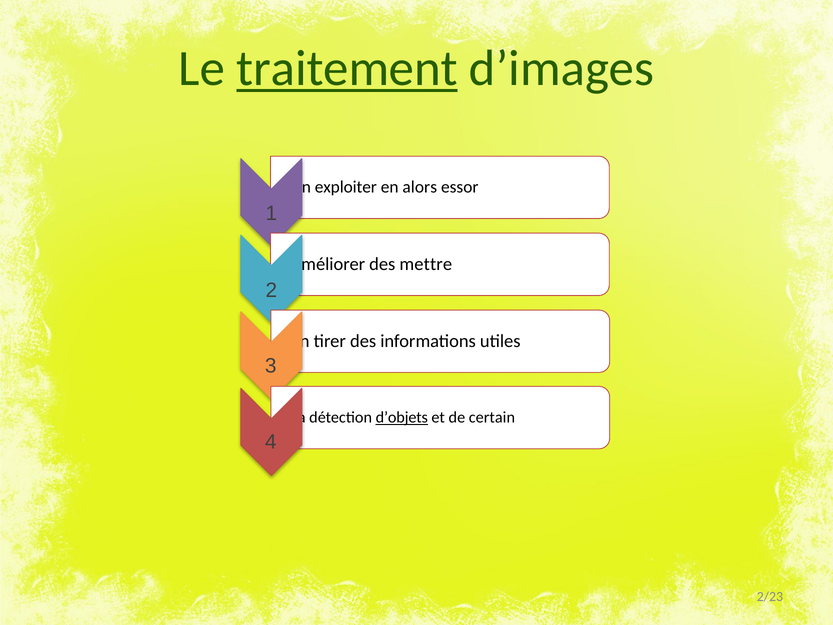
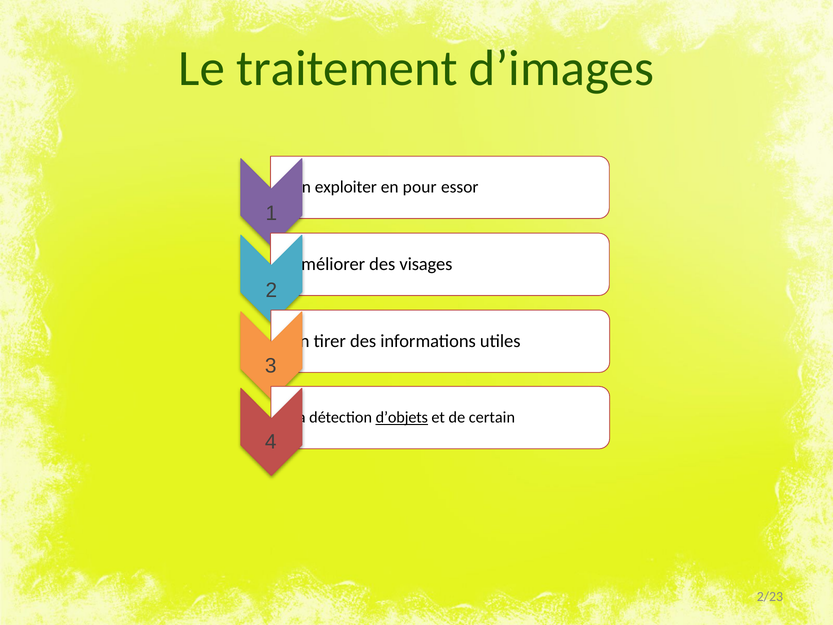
traitement underline: present -> none (347, 69)
alors: alors -> pour (420, 187)
mettre: mettre -> visages (426, 264)
